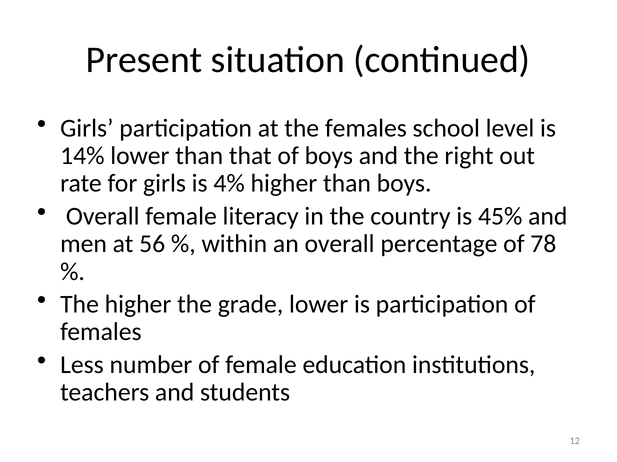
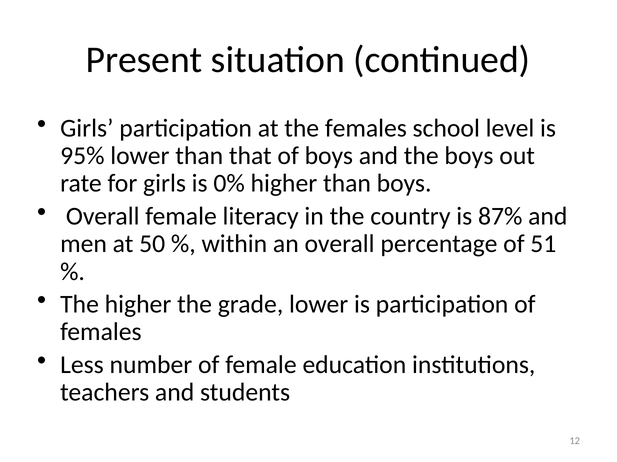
14%: 14% -> 95% (82, 156)
the right: right -> boys (469, 156)
4%: 4% -> 0% (229, 184)
45%: 45% -> 87% (500, 217)
56: 56 -> 50 (152, 244)
78: 78 -> 51 (543, 244)
